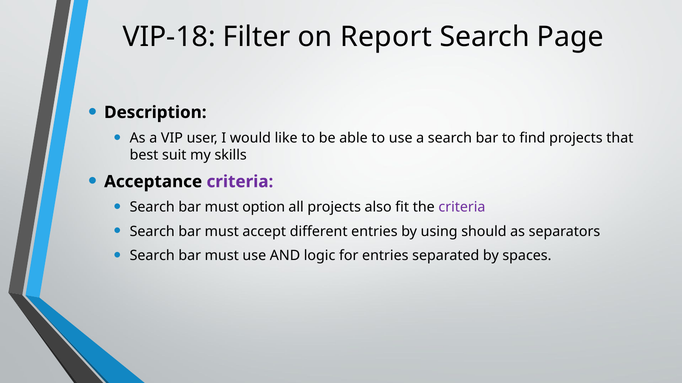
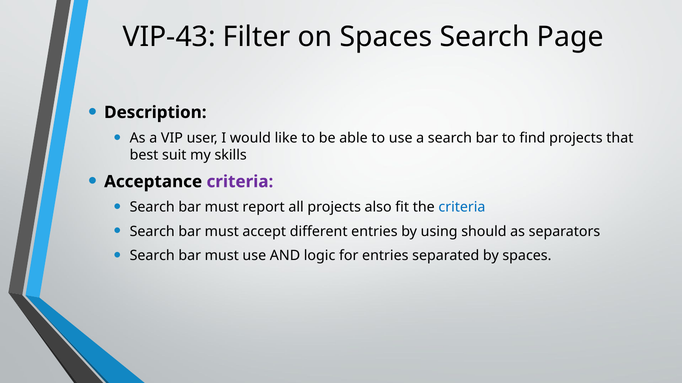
VIP-18: VIP-18 -> VIP-43 (169, 37)
on Report: Report -> Spaces (386, 37)
option: option -> report (264, 208)
criteria colour: purple -> blue (462, 208)
